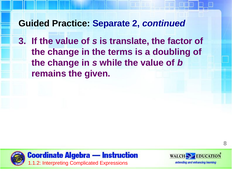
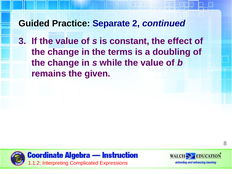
translate: translate -> constant (129, 41)
factor: factor -> effect (180, 41)
